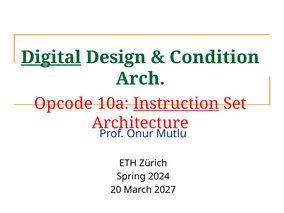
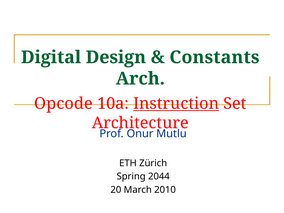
Digital underline: present -> none (51, 57)
Condition: Condition -> Constants (214, 57)
2024: 2024 -> 2044 (159, 176)
2027: 2027 -> 2010 (165, 190)
